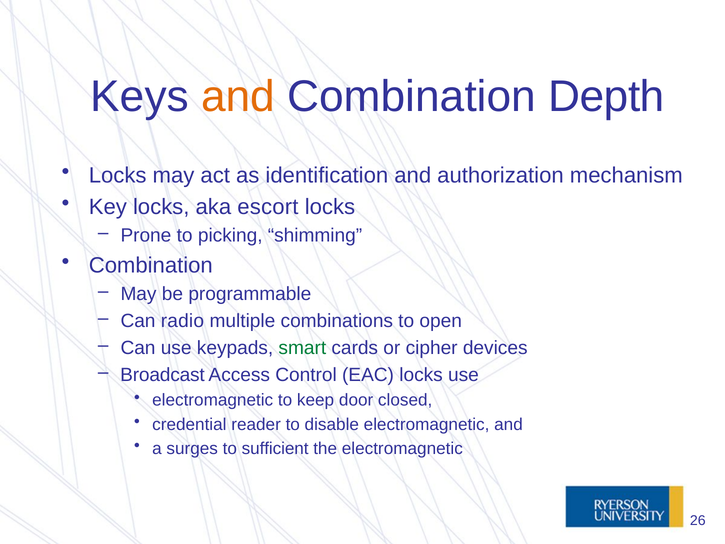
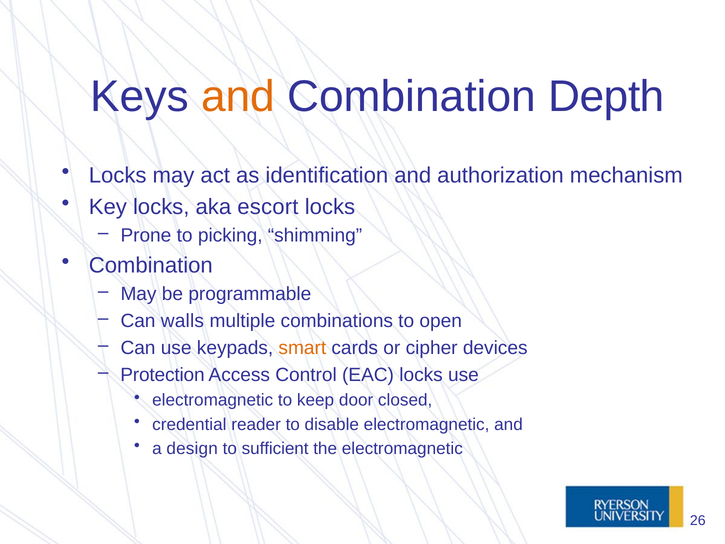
radio: radio -> walls (182, 321)
smart colour: green -> orange (302, 348)
Broadcast: Broadcast -> Protection (162, 375)
surges: surges -> design (192, 448)
